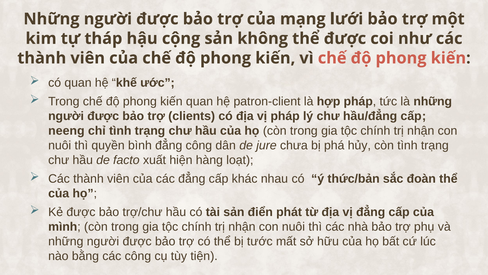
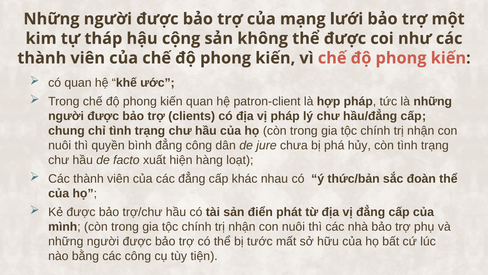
neeng: neeng -> chung (66, 131)
